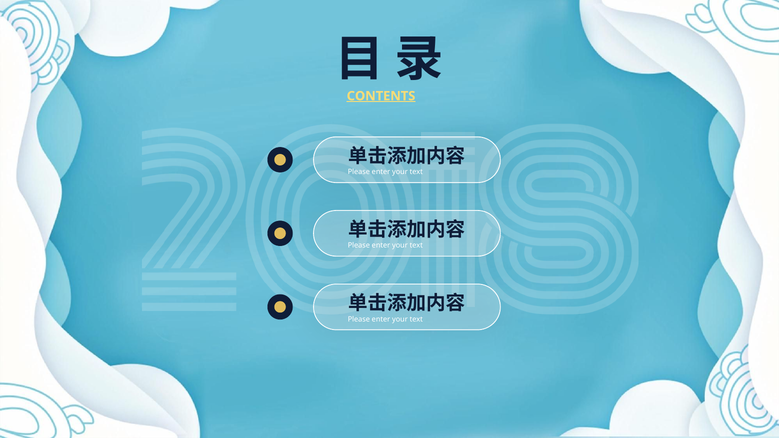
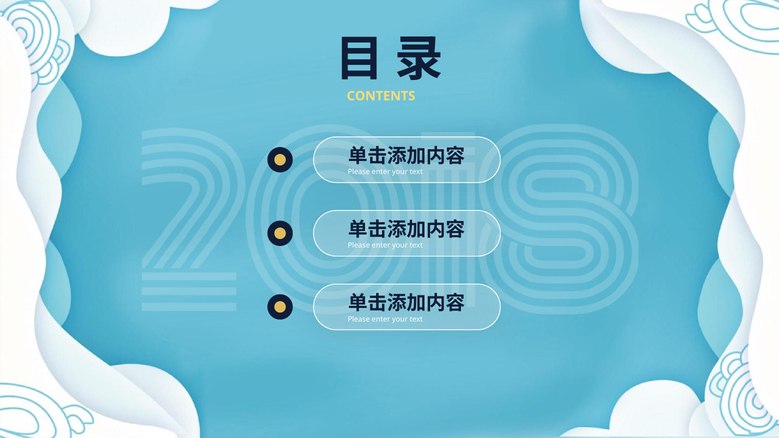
CONTENTS underline: present -> none (381, 96)
